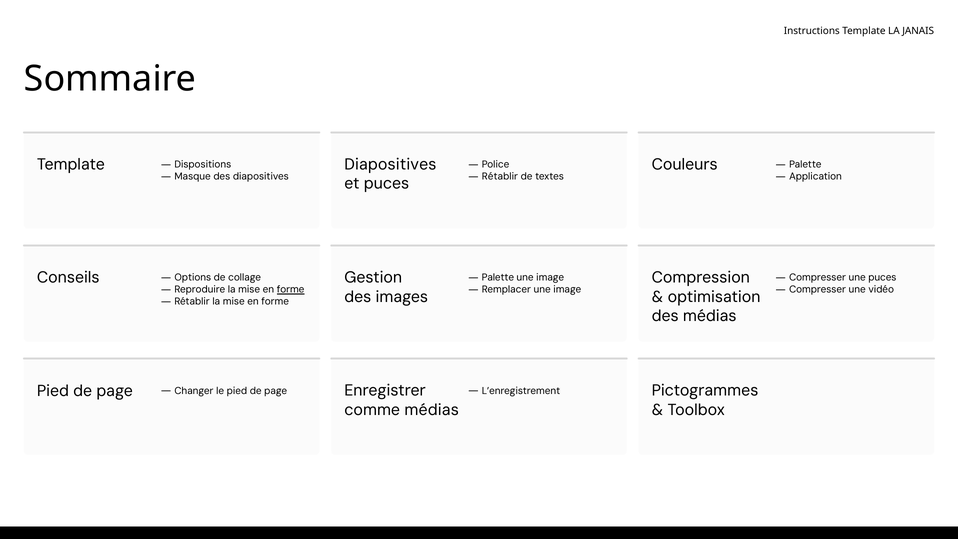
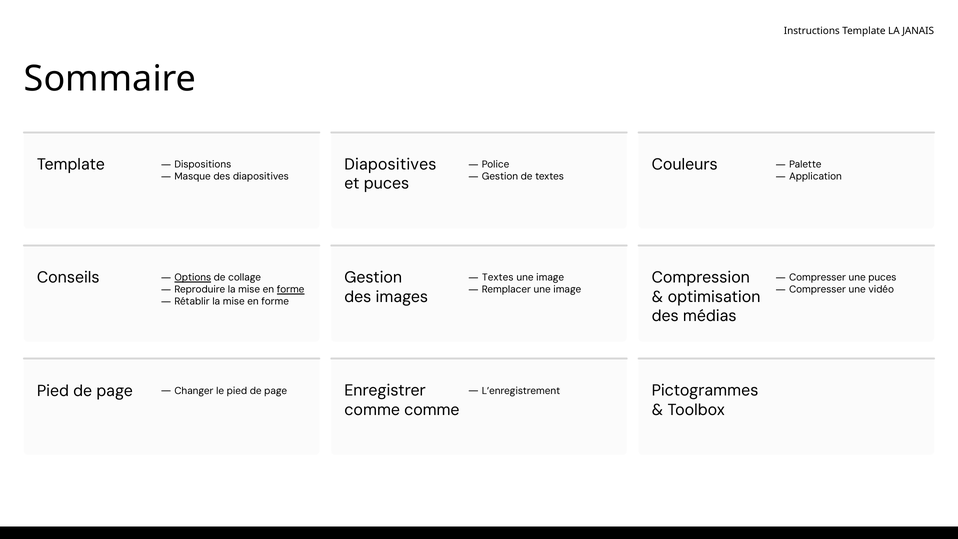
Rétablir: Rétablir -> Gestion (500, 177)
Options underline: none -> present (193, 278)
Palette: Palette -> Textes (498, 278)
comme médias: médias -> comme (432, 410)
